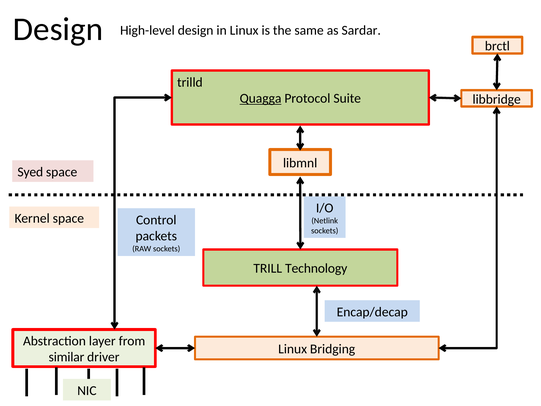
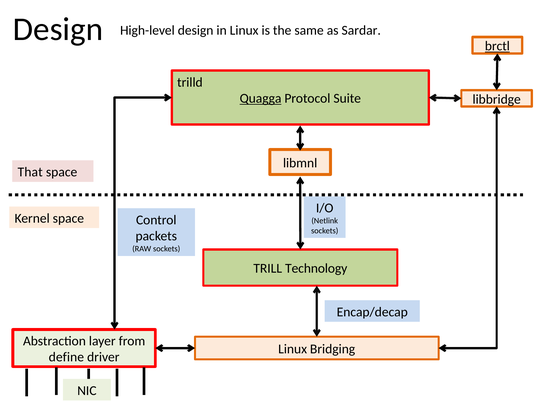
brctl underline: none -> present (497, 46)
Syed: Syed -> That (30, 172)
similar: similar -> define (66, 357)
